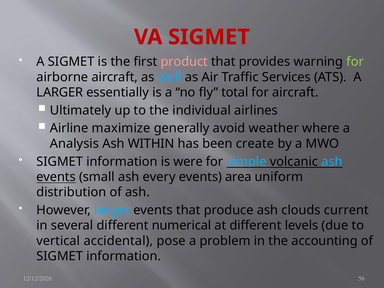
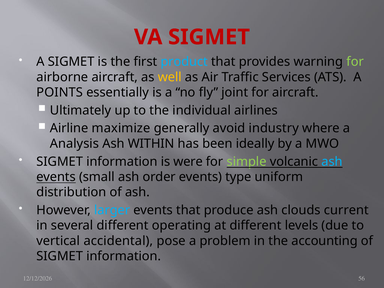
product colour: pink -> light blue (184, 62)
well colour: light blue -> yellow (170, 77)
LARGER: LARGER -> POINTS (60, 92)
total: total -> joint (235, 92)
weather: weather -> industry (274, 128)
create: create -> ideally (255, 144)
simple colour: light blue -> light green (247, 162)
every: every -> order (159, 177)
area: area -> type (238, 177)
numerical: numerical -> operating (181, 226)
